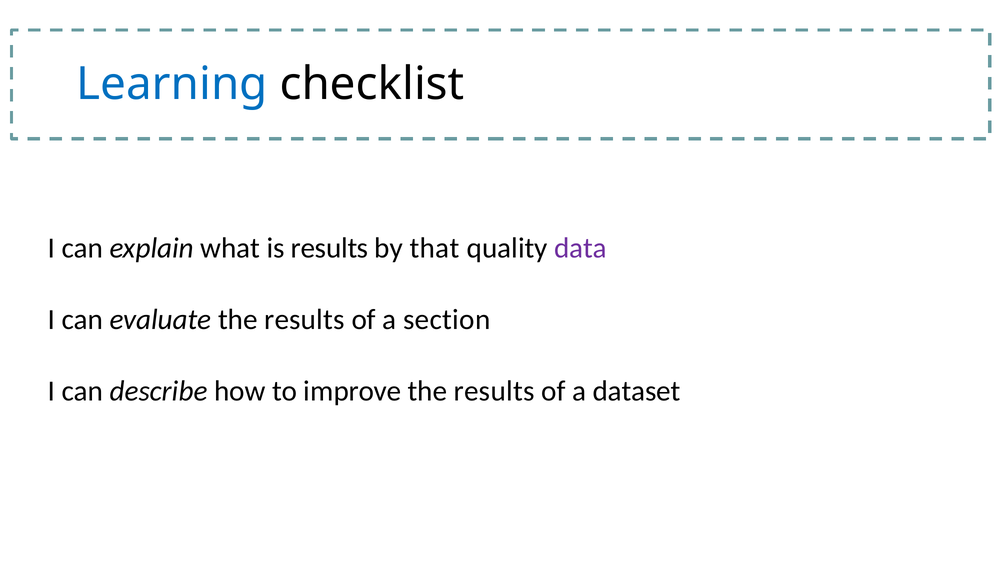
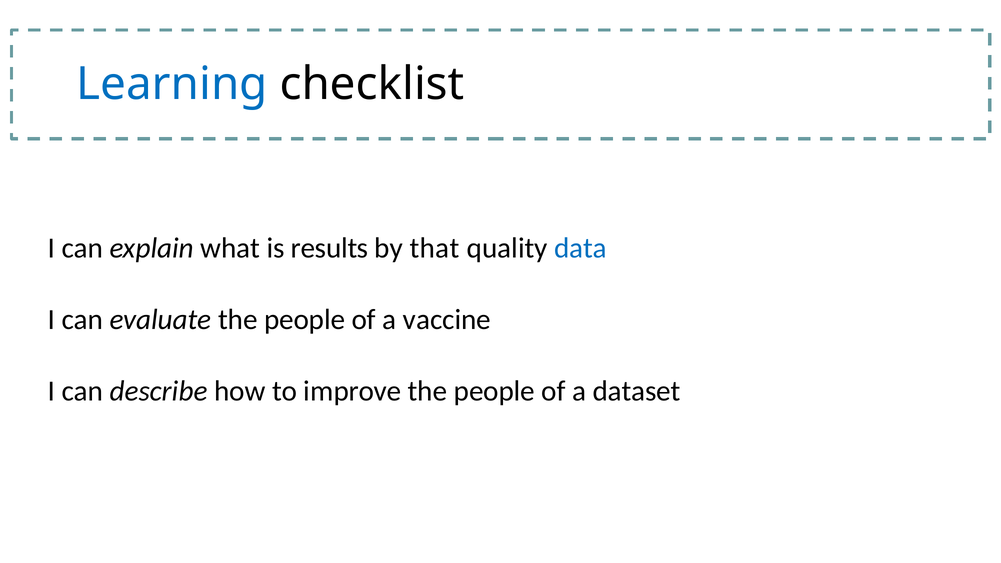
data colour: purple -> blue (581, 248)
evaluate the results: results -> people (305, 320)
section: section -> vaccine (447, 320)
improve the results: results -> people (494, 391)
